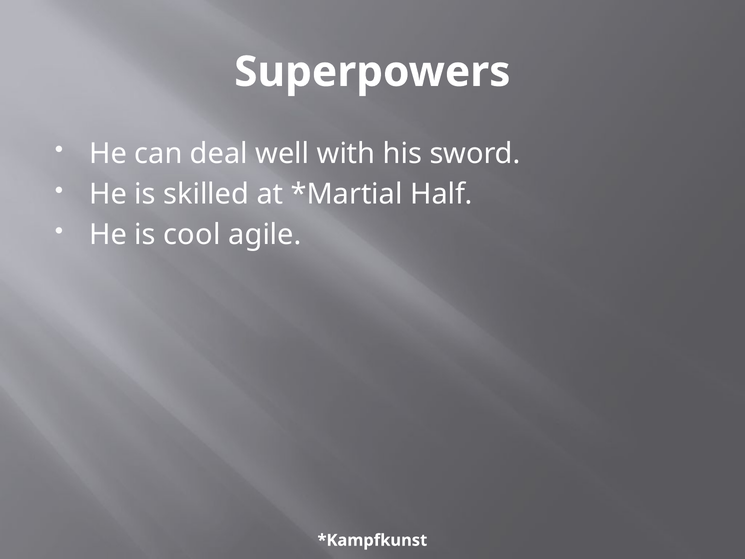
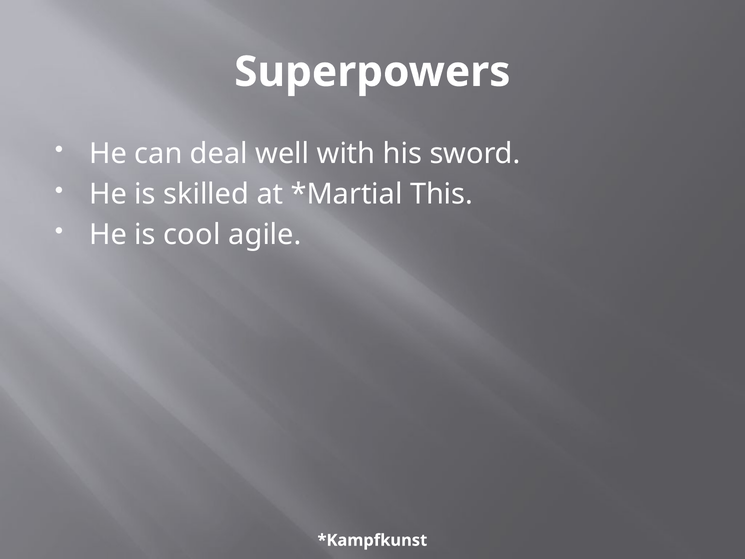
Half: Half -> This (441, 194)
